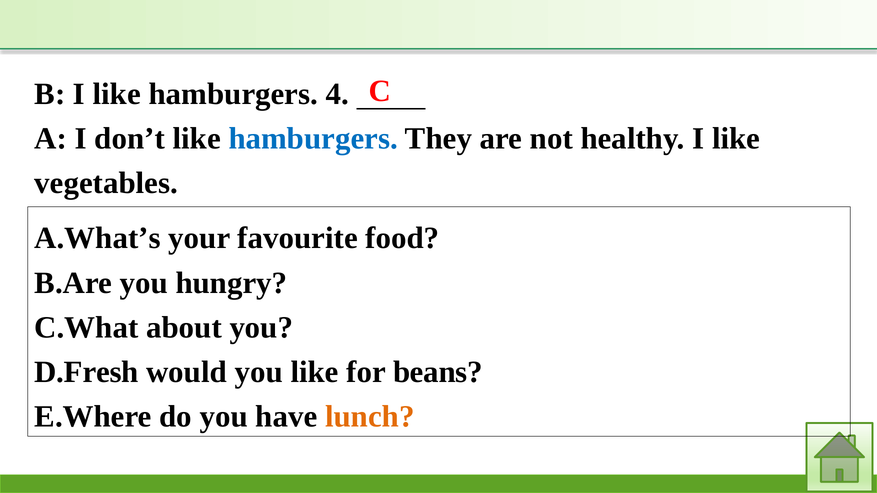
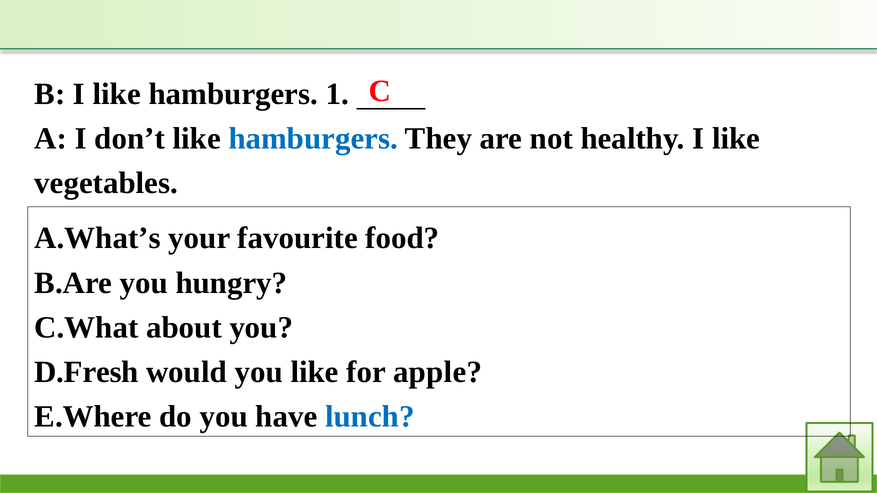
4: 4 -> 1 (337, 94)
beans: beans -> apple (438, 372)
lunch colour: orange -> blue (370, 417)
